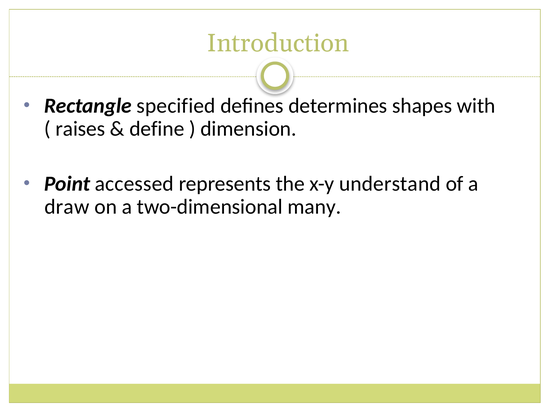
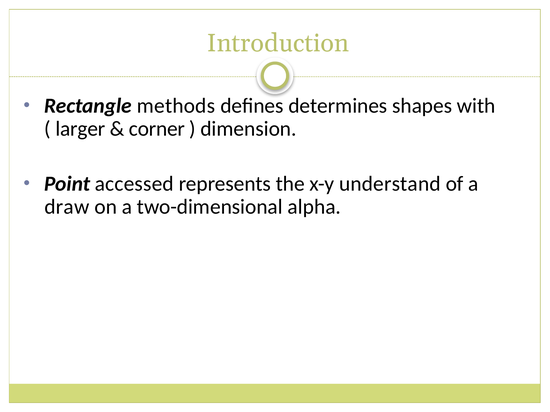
specified: specified -> methods (176, 106)
raises: raises -> larger (80, 129)
define: define -> corner (157, 129)
many: many -> alpha (314, 207)
